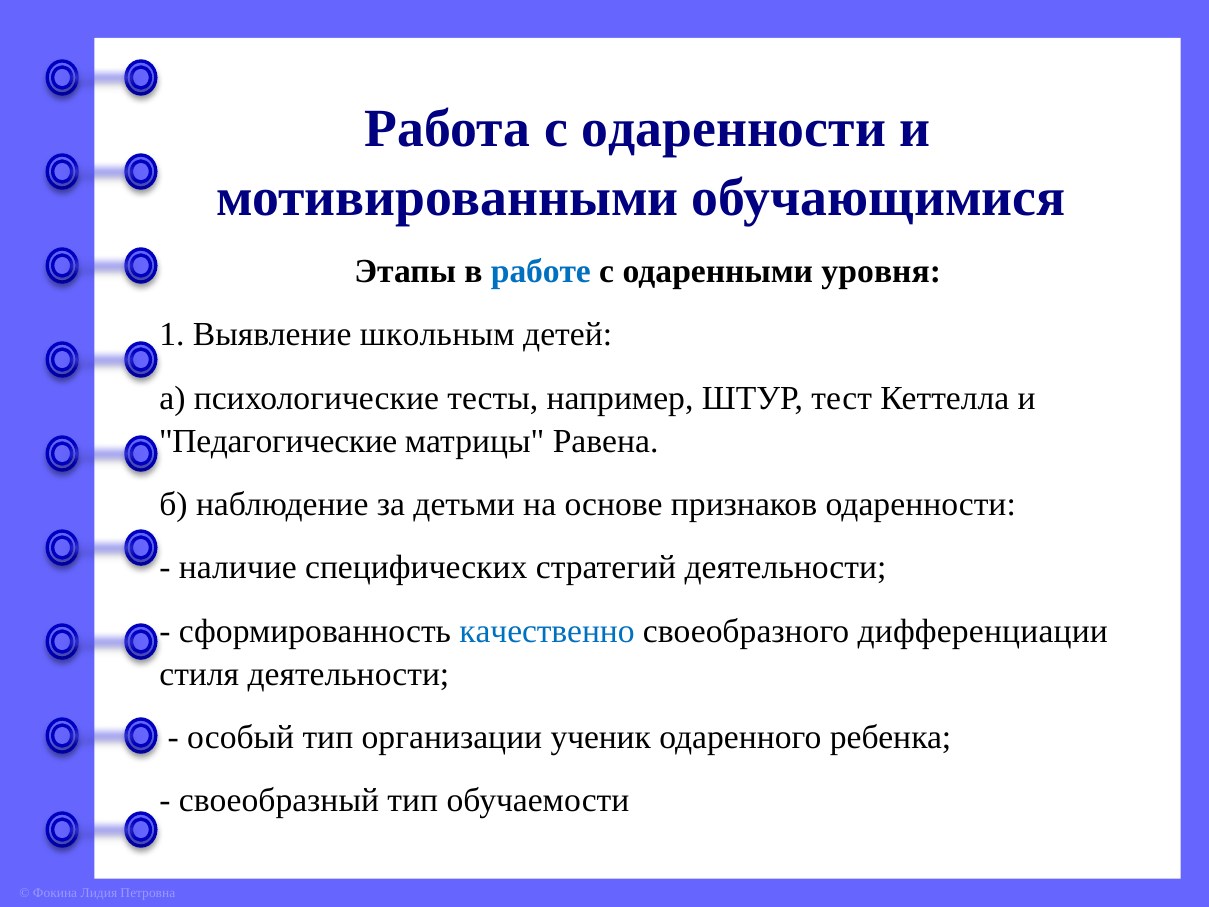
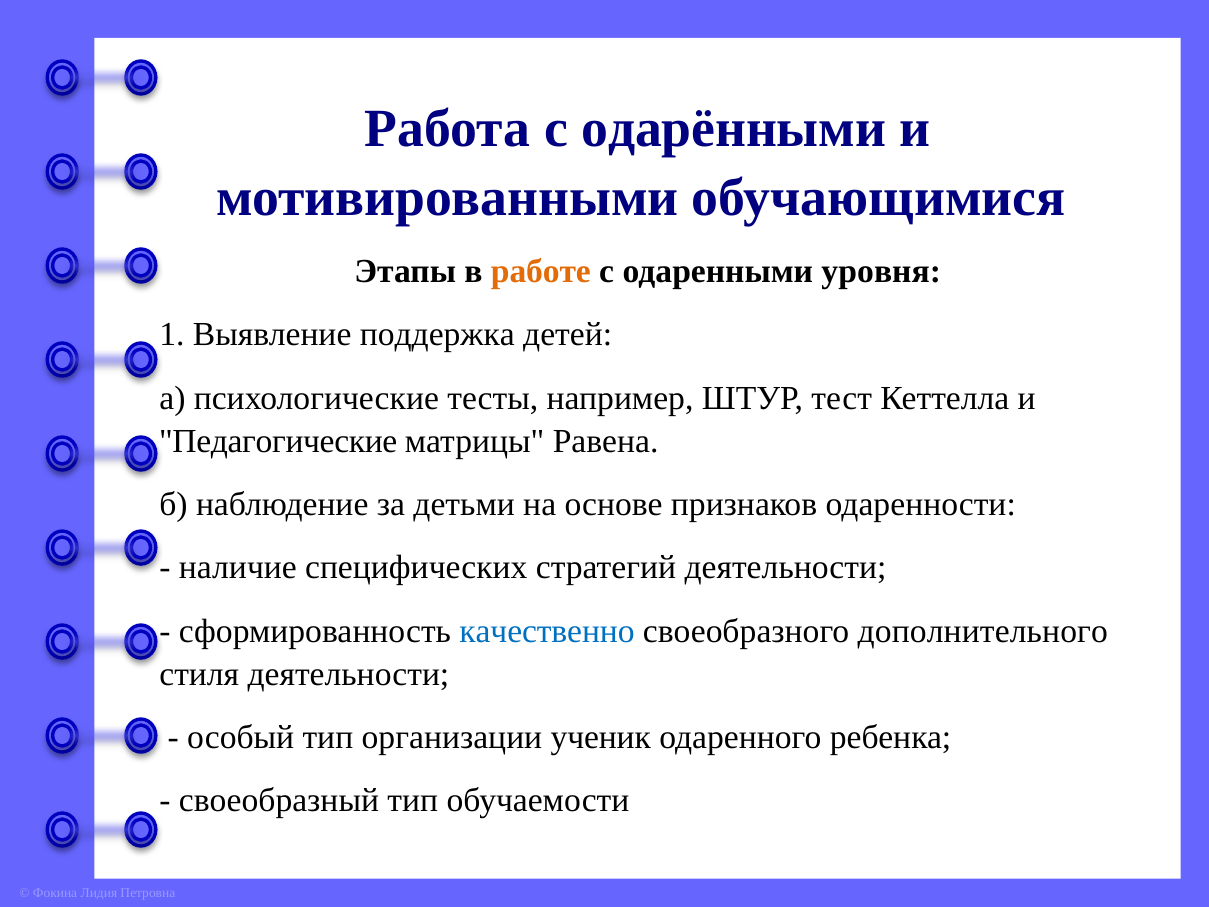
с одаренности: одаренности -> одарёнными (734, 128)
работе colour: blue -> orange (541, 271)
школьным: школьным -> поддержка (437, 335)
дифференциации: дифференциации -> дополнительного (983, 631)
